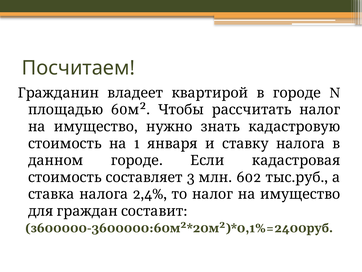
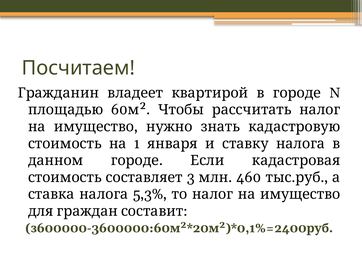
602: 602 -> 460 (249, 177)
2,4%: 2,4% -> 5,3% (150, 194)
